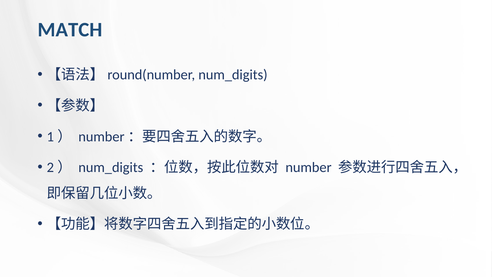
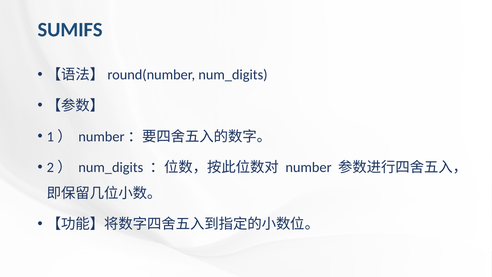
MATCH: MATCH -> SUMIFS (70, 30)
